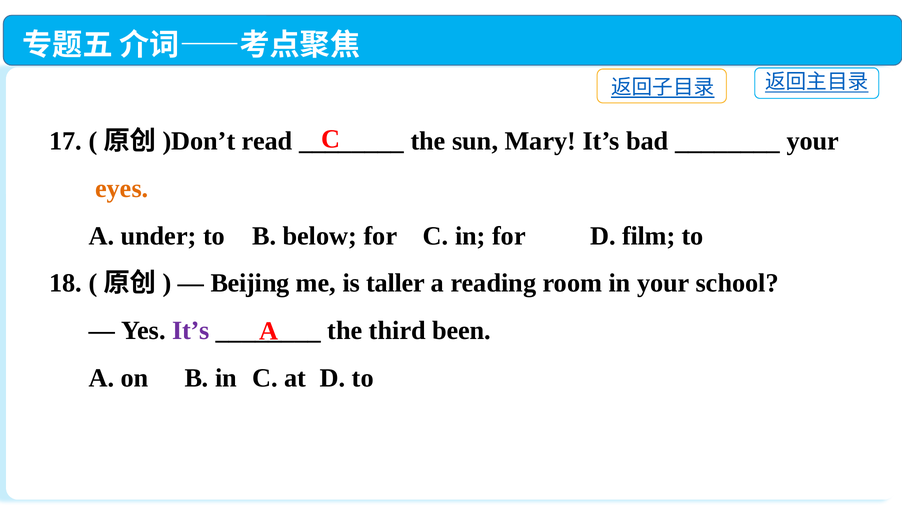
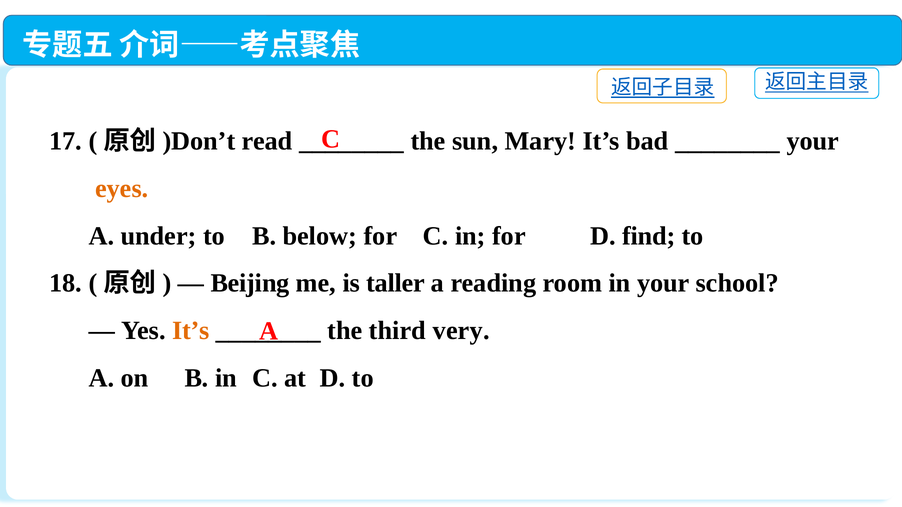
film: film -> find (649, 236)
It’s colour: purple -> orange (191, 331)
been: been -> very (461, 331)
